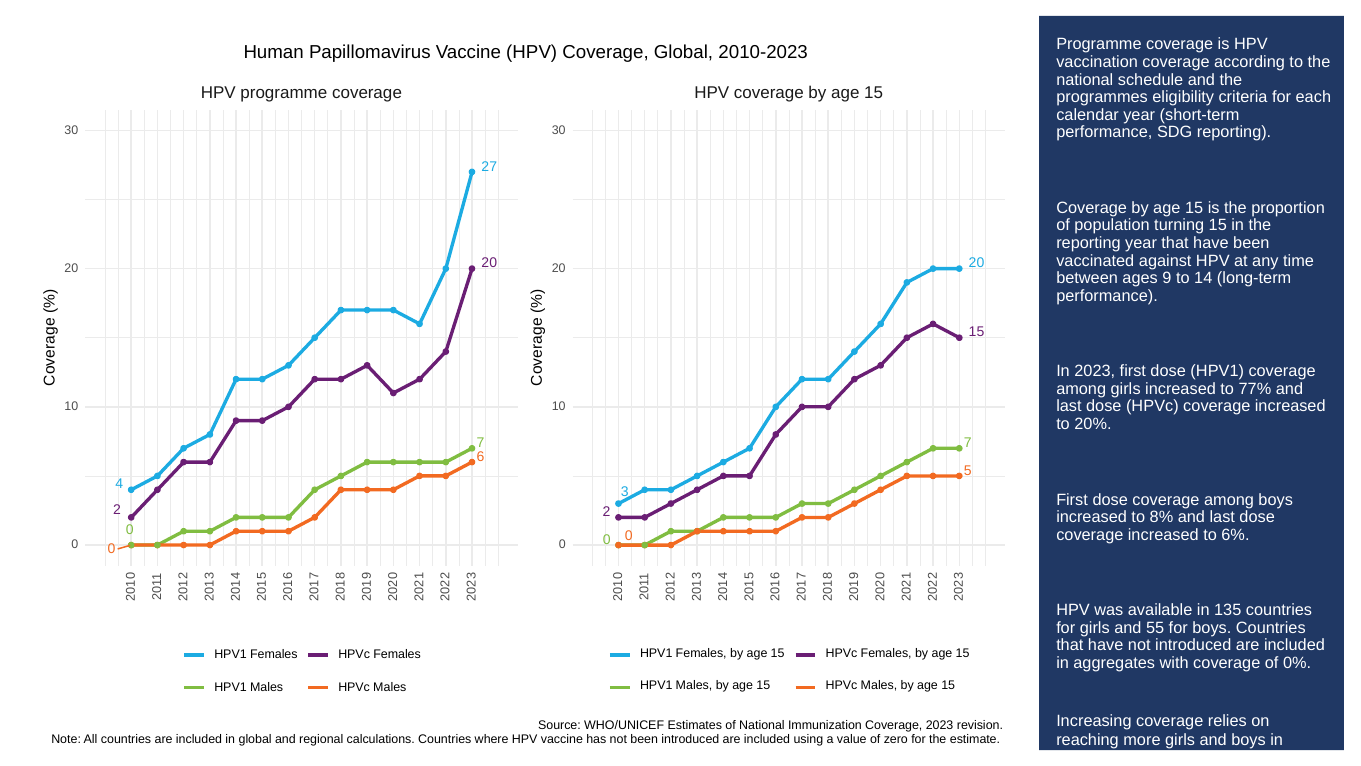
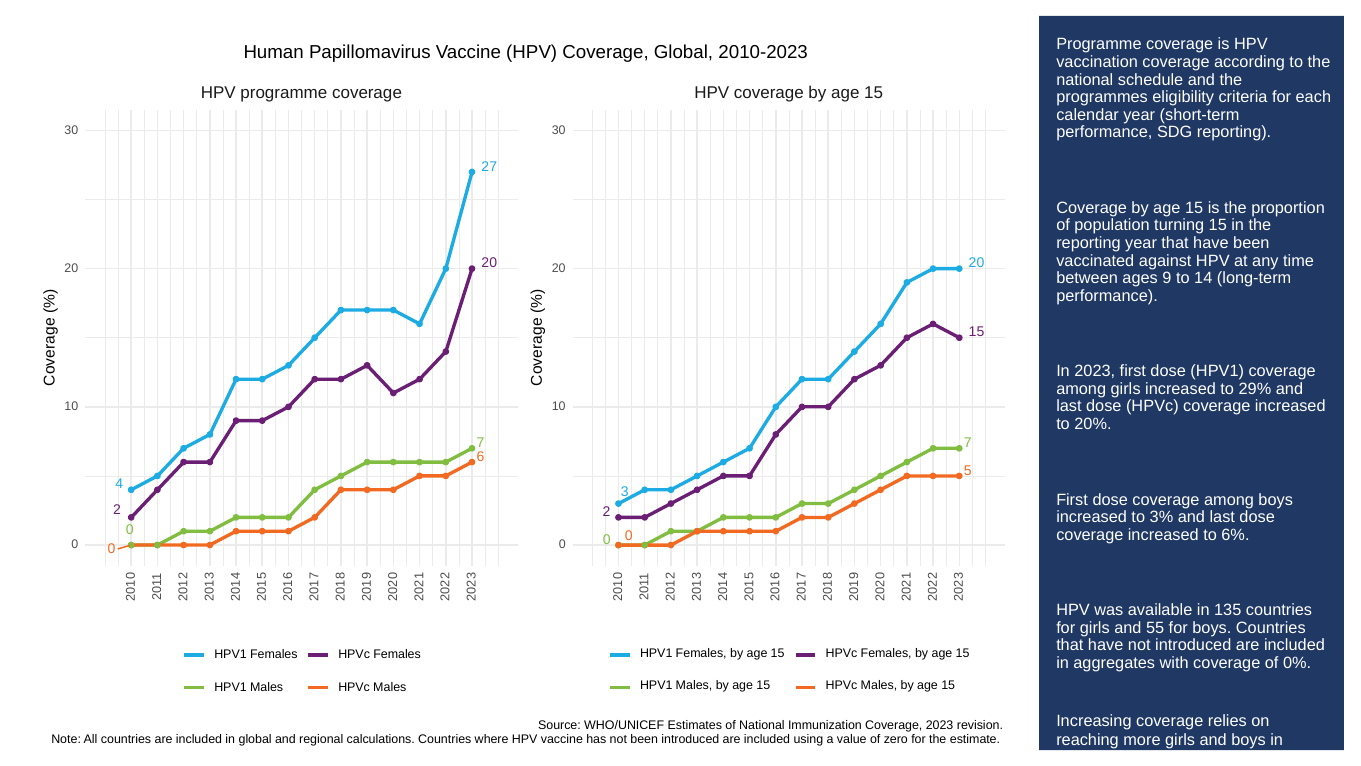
77%: 77% -> 29% (1255, 389)
8%: 8% -> 3% (1161, 517)
